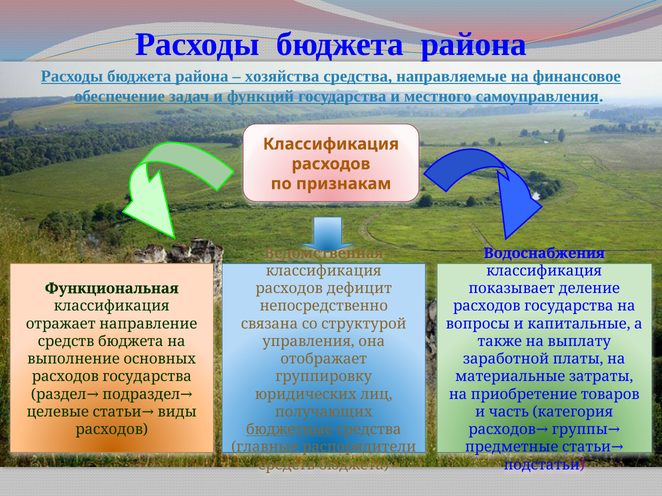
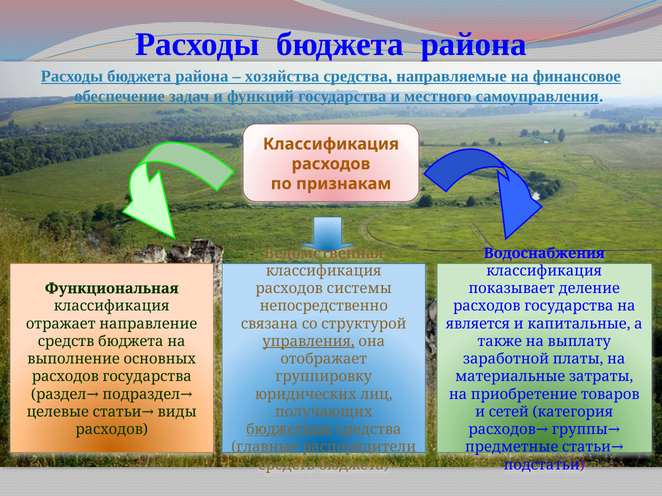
дефицит: дефицит -> системы (359, 289)
вопросы: вопросы -> является (478, 324)
управления underline: none -> present (308, 342)
часть: часть -> сетей (509, 412)
